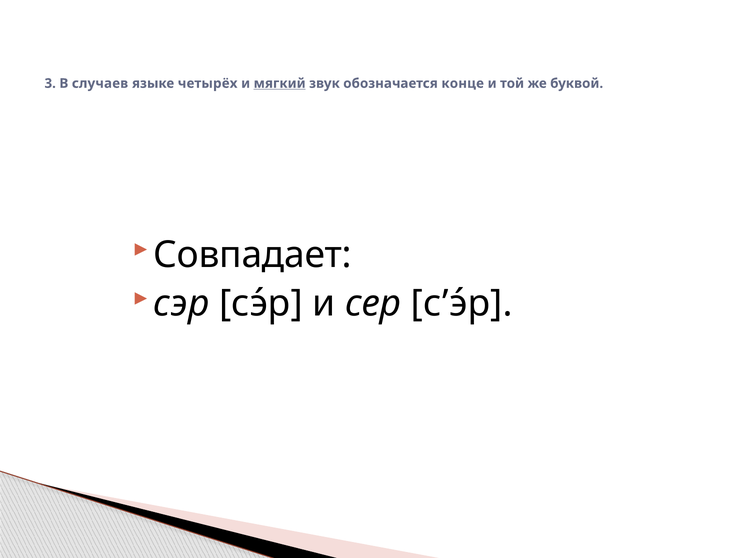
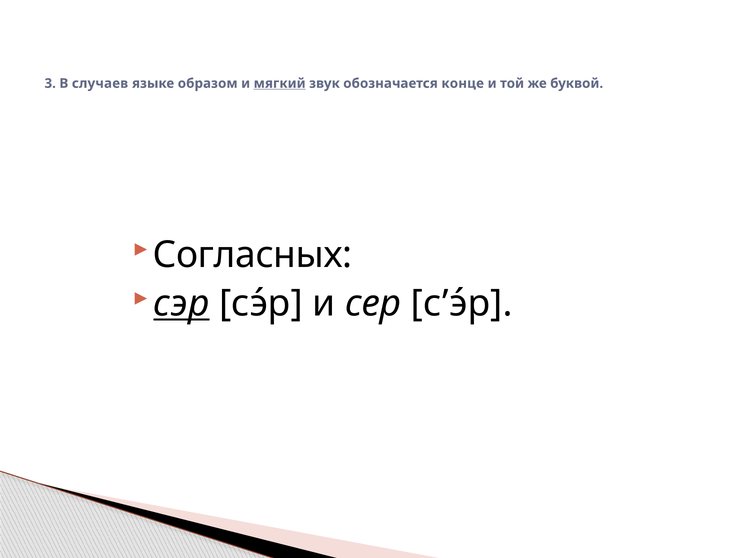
четырёх: четырёх -> образом (208, 83)
Совпадает: Совпадает -> Согласных (253, 255)
сэр underline: none -> present (181, 304)
